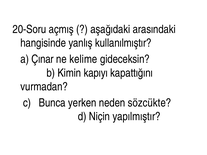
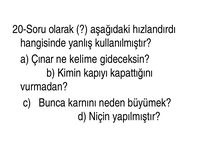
açmış: açmış -> olarak (61, 29)
arasındaki: arasındaki -> hızlandırdı (154, 29)
yerken: yerken -> karnını (82, 103)
sözcükte: sözcükte -> büyümek (150, 103)
